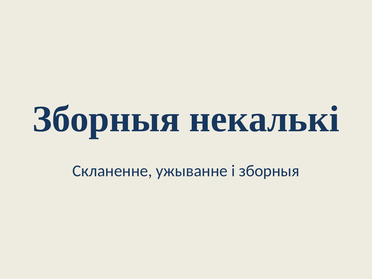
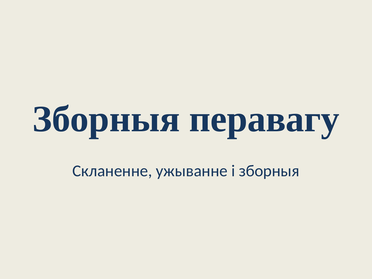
некалькі: некалькі -> перавагу (264, 119)
